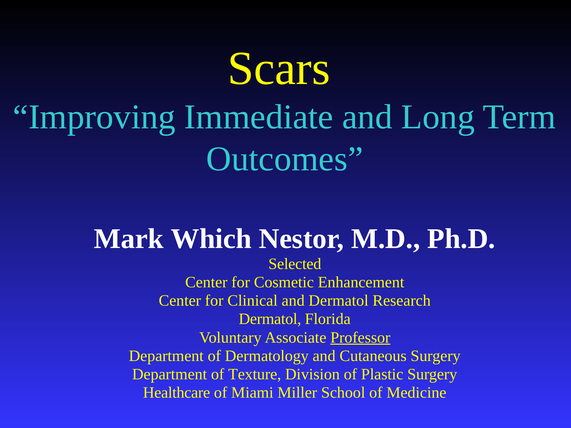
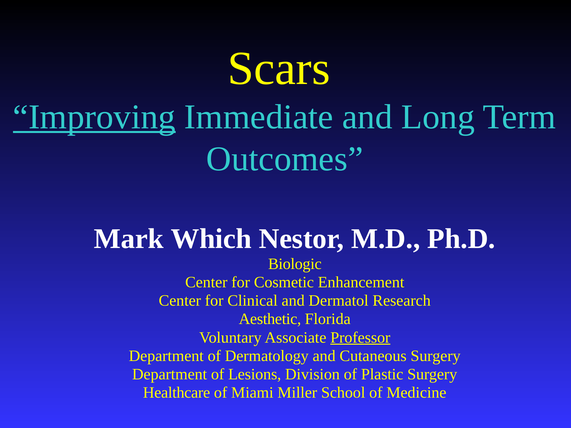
Improving underline: none -> present (94, 117)
Selected: Selected -> Biologic (295, 264)
Dermatol: Dermatol -> Aesthetic (270, 319)
Texture: Texture -> Lesions (255, 374)
